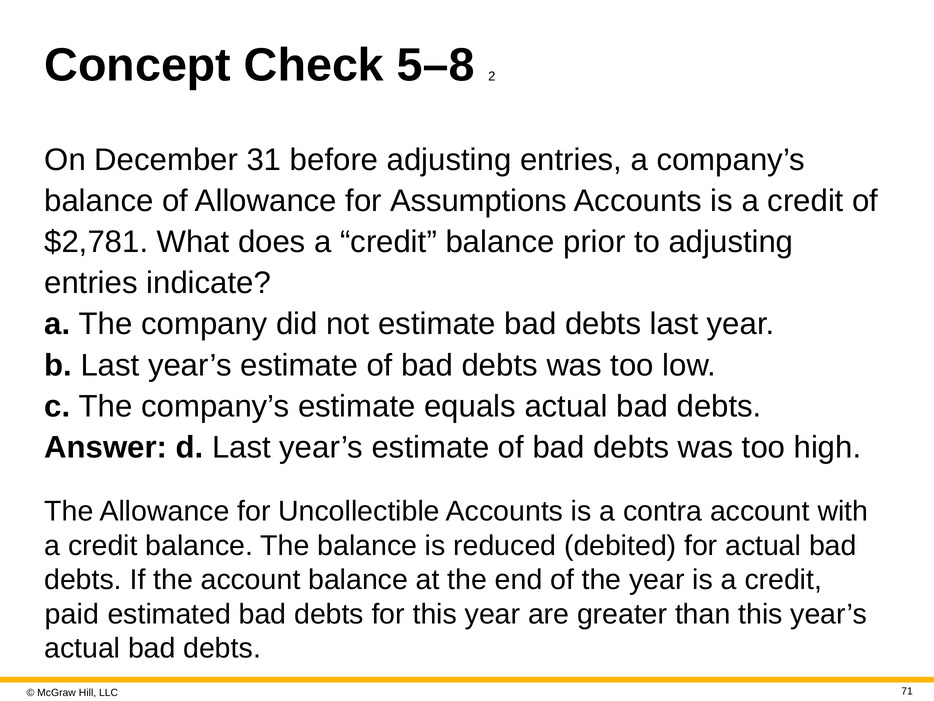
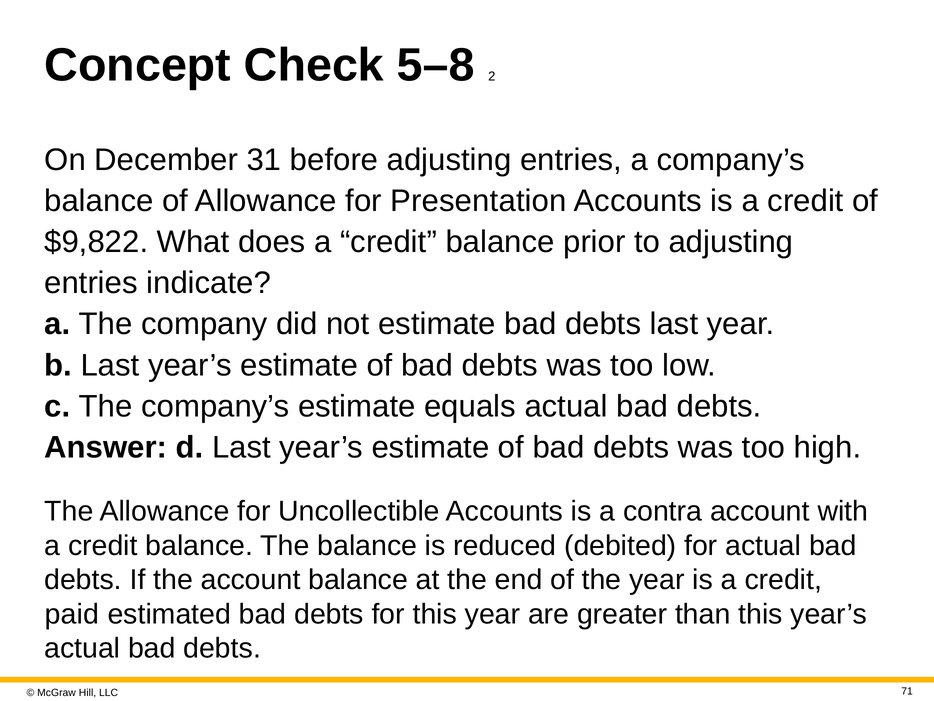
Assumptions: Assumptions -> Presentation (478, 201)
$2,781: $2,781 -> $9,822 (96, 242)
